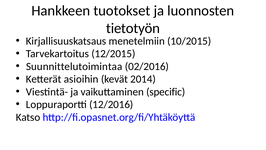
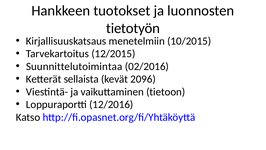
asioihin: asioihin -> sellaista (81, 79)
2014: 2014 -> 2096 (143, 79)
specific: specific -> tietoon (166, 92)
